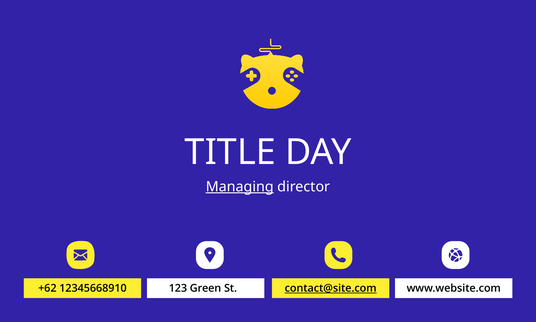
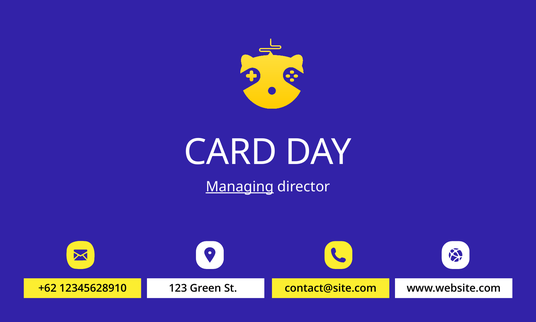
TITLE: TITLE -> CARD (231, 152)
12345668910: 12345668910 -> 12345628910 (93, 288)
contact@site.com underline: present -> none (331, 288)
